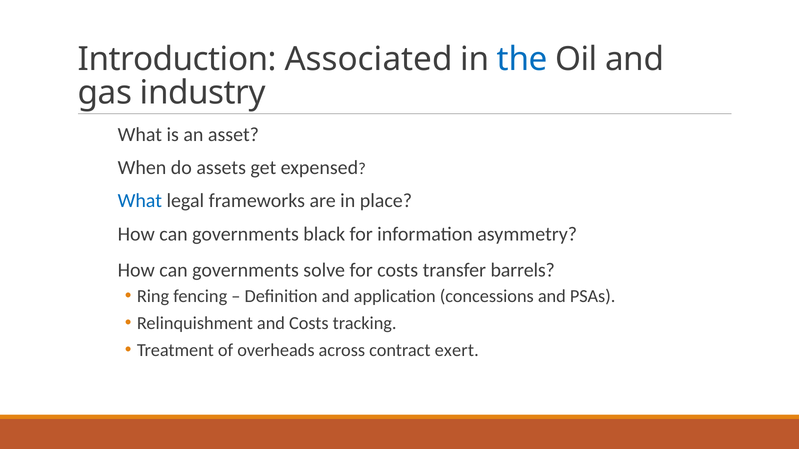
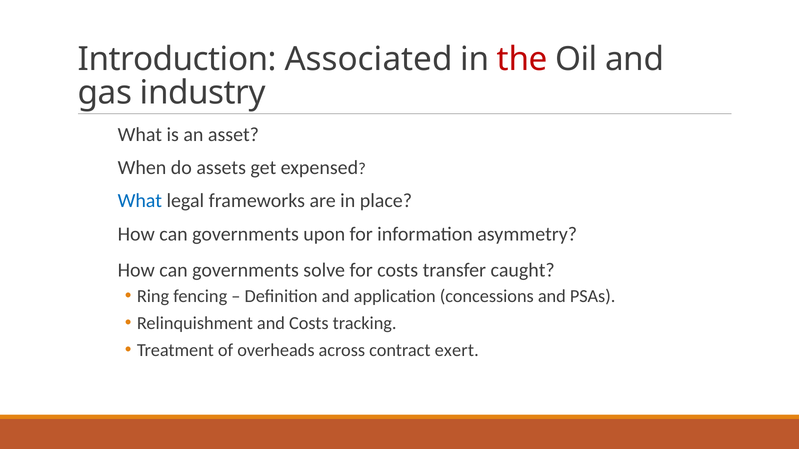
the colour: blue -> red (522, 59)
black: black -> upon (324, 234)
barrels: barrels -> caught (523, 270)
